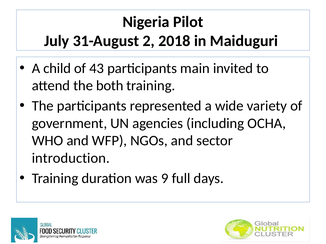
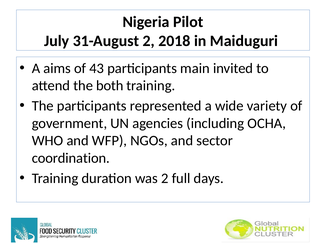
child: child -> aims (57, 68)
introduction: introduction -> coordination (71, 158)
was 9: 9 -> 2 (165, 179)
